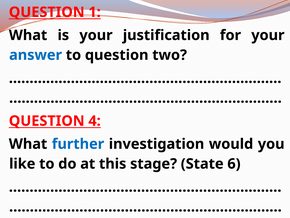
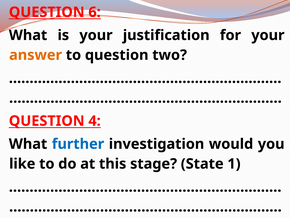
1: 1 -> 6 (95, 12)
answer colour: blue -> orange (36, 55)
6: 6 -> 1 (234, 163)
